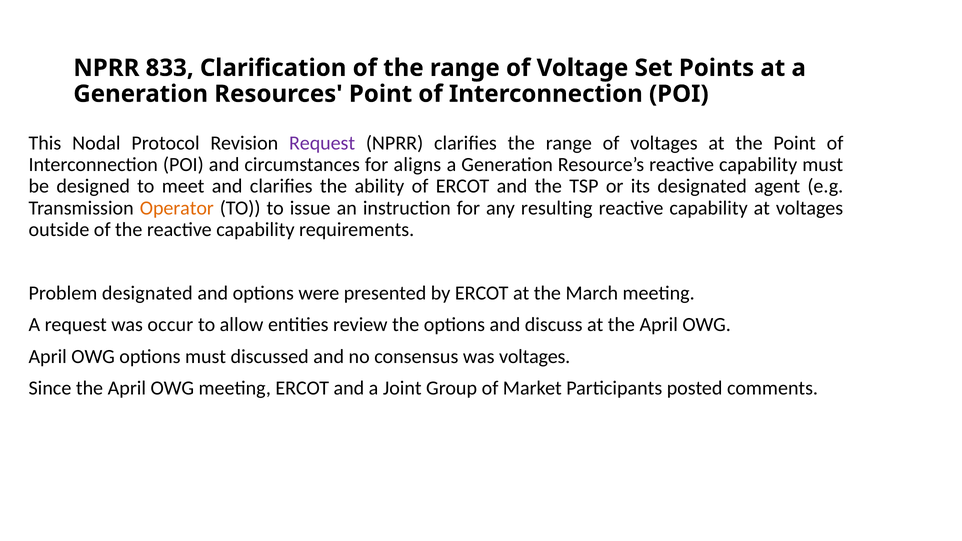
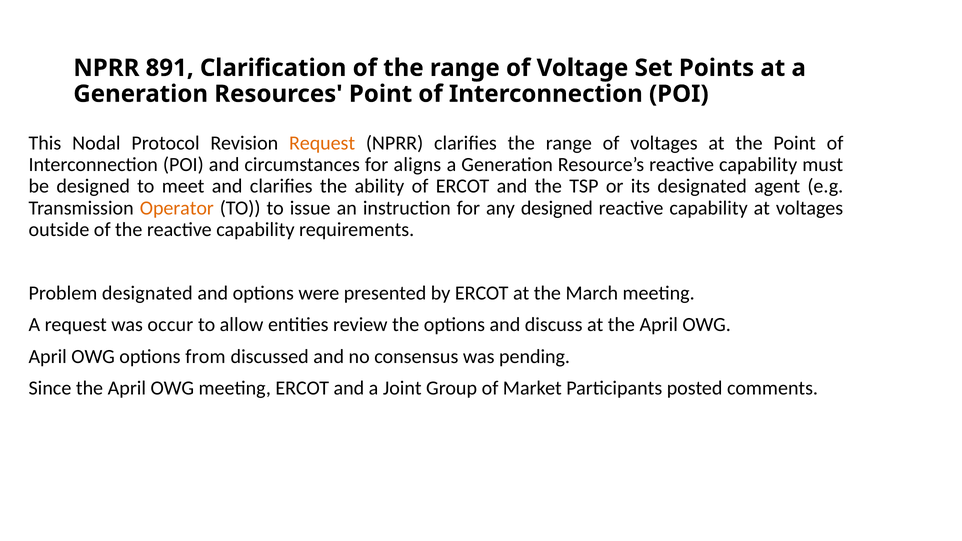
833: 833 -> 891 (170, 68)
Request colour: purple -> orange (322, 143)
any resulting: resulting -> designed (557, 208)
options must: must -> from (205, 357)
was voltages: voltages -> pending (535, 357)
